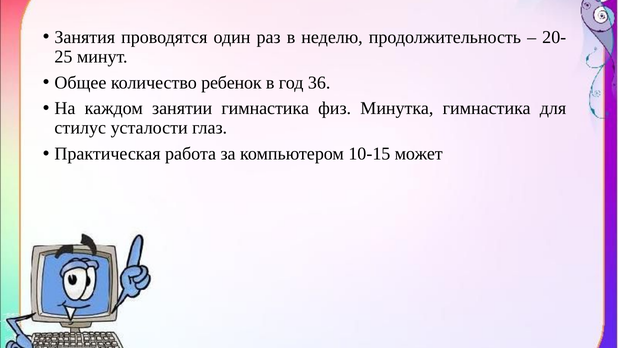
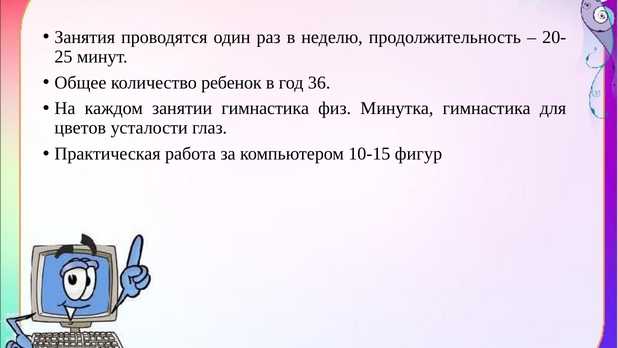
стилус: стилус -> цветов (80, 128)
может: может -> фигур (419, 154)
